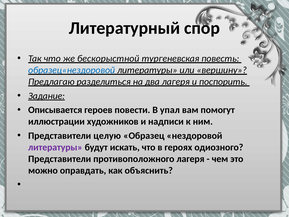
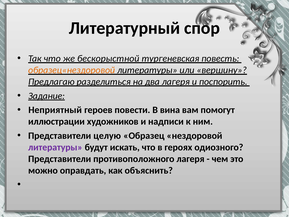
образец«нездоровой colour: blue -> orange (72, 70)
Описывается: Описывается -> Неприятный (55, 110)
упал: упал -> вина (170, 110)
